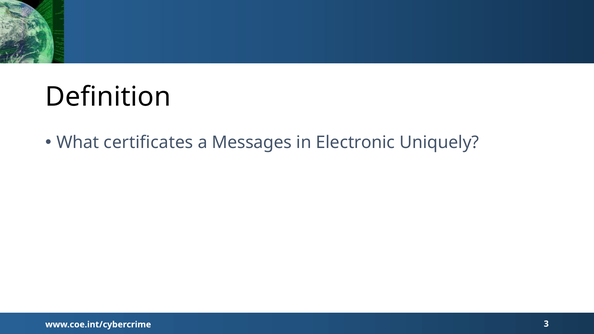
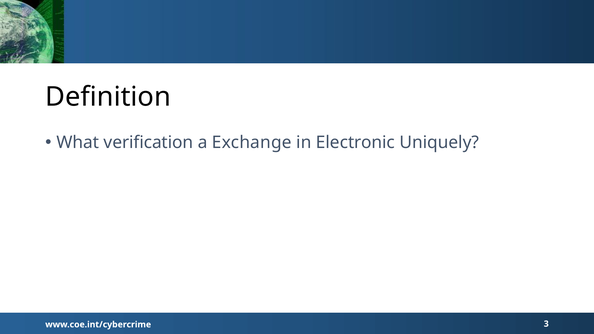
certificates: certificates -> verification (148, 143)
Messages: Messages -> Exchange (252, 143)
